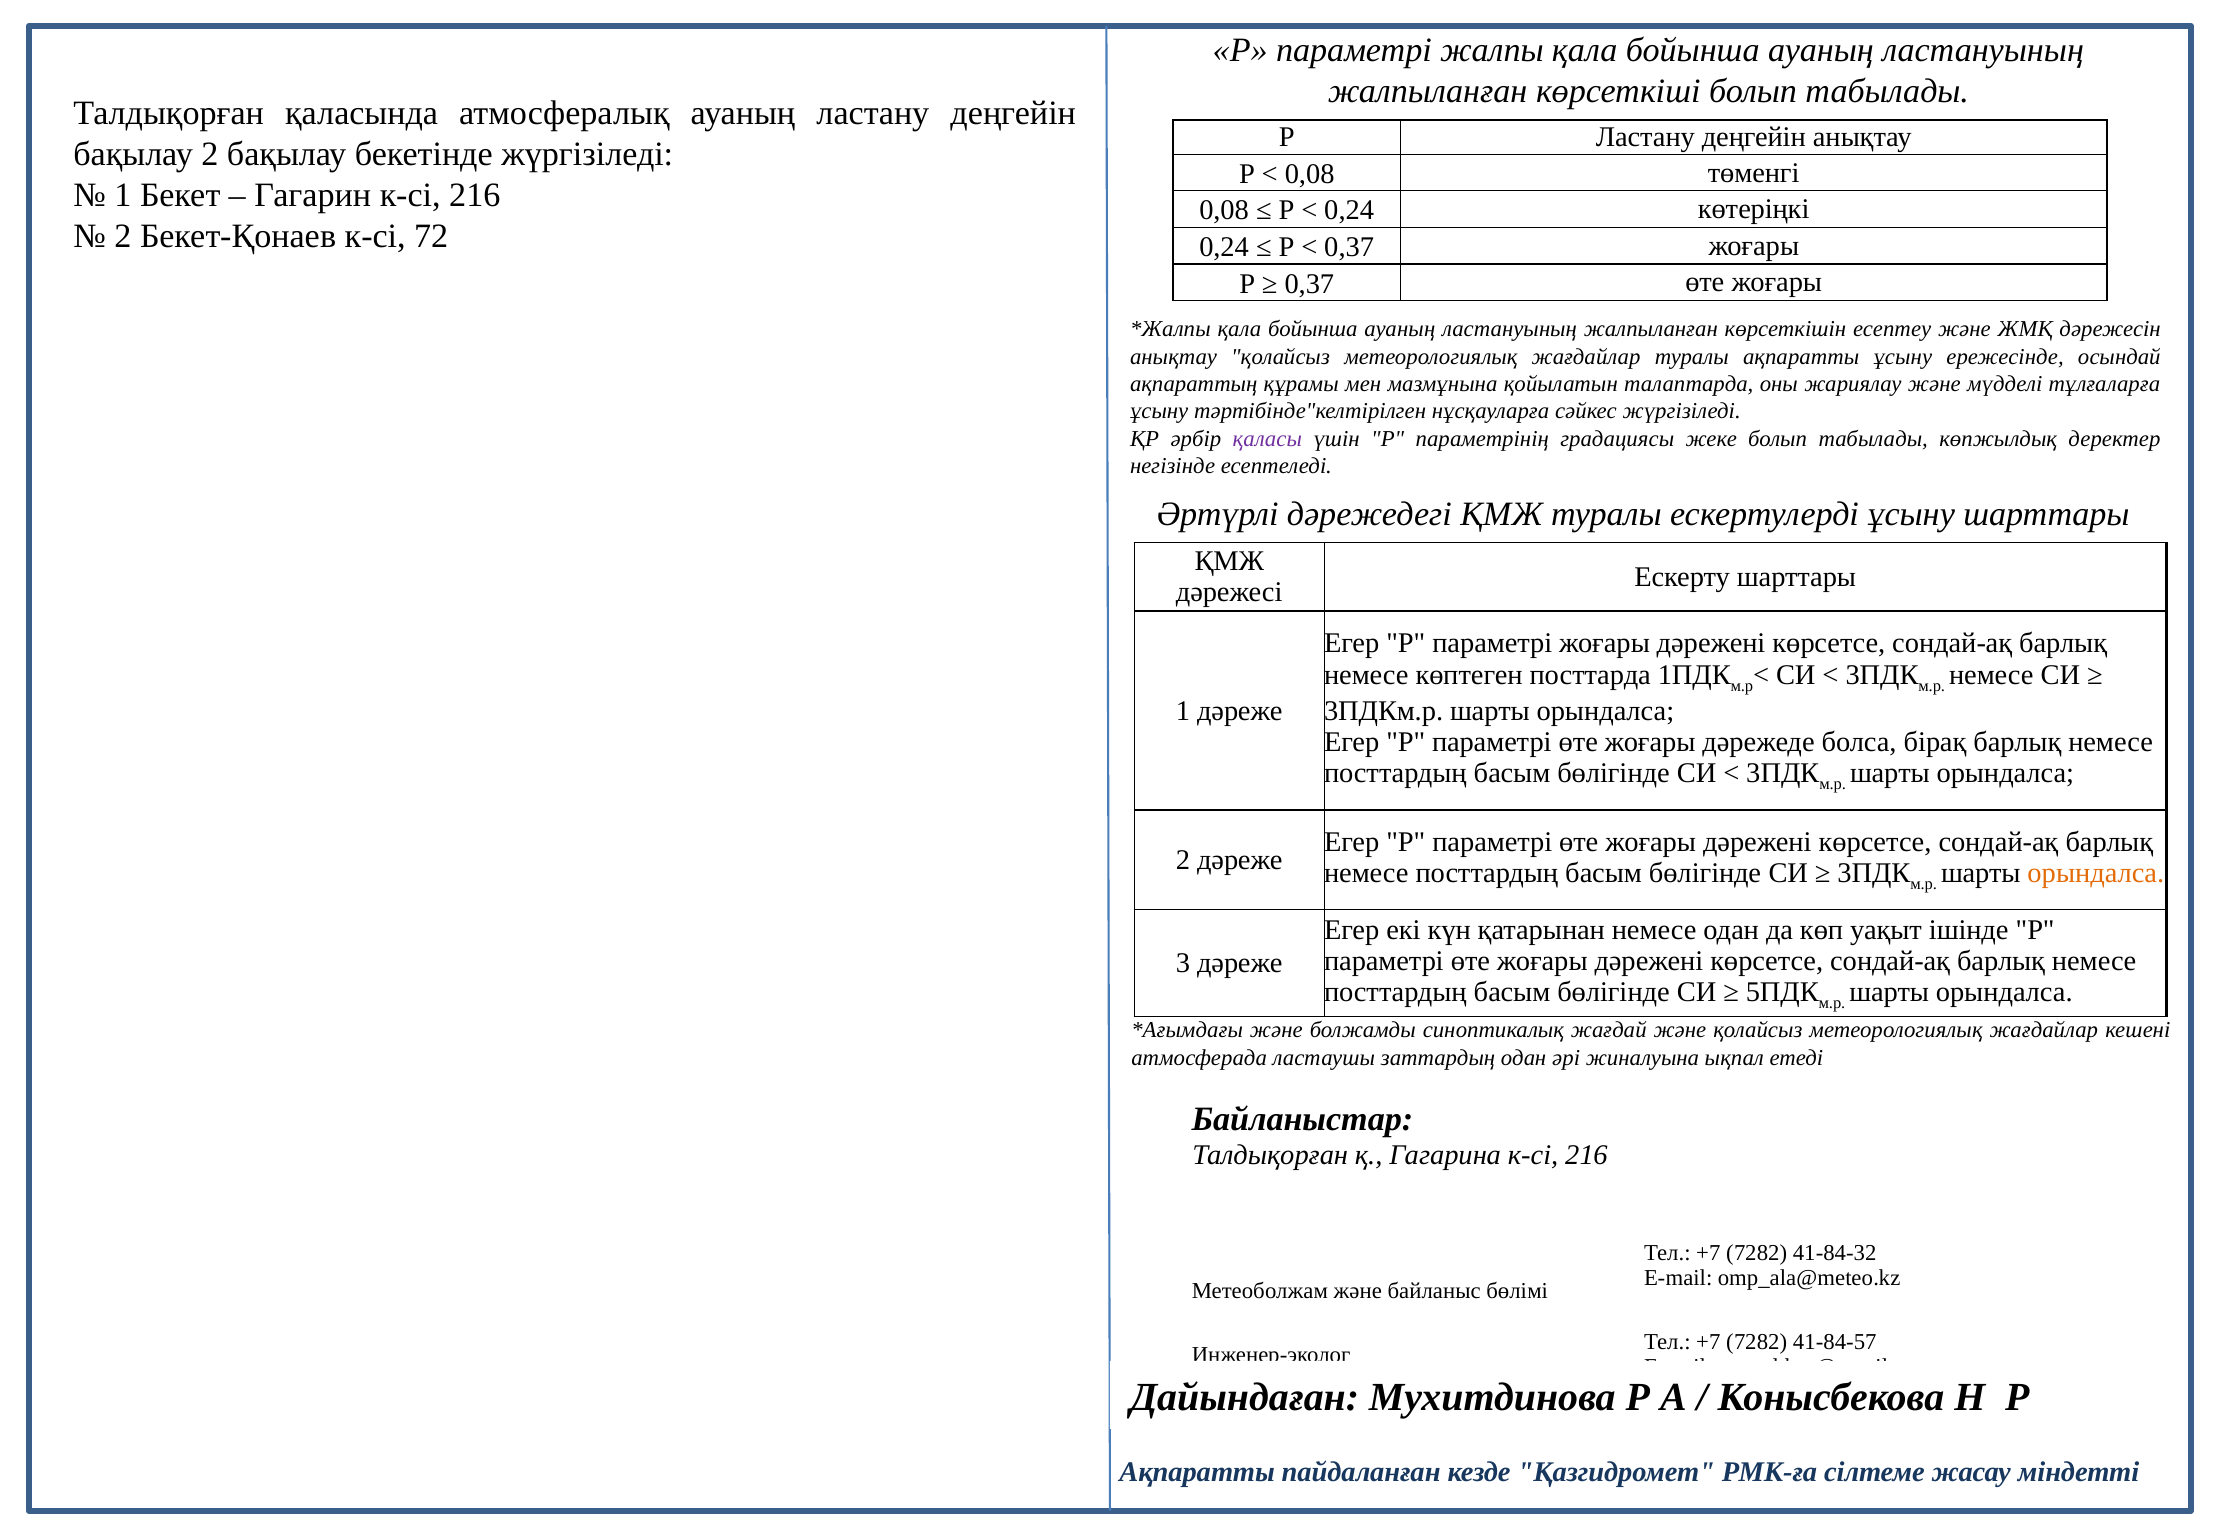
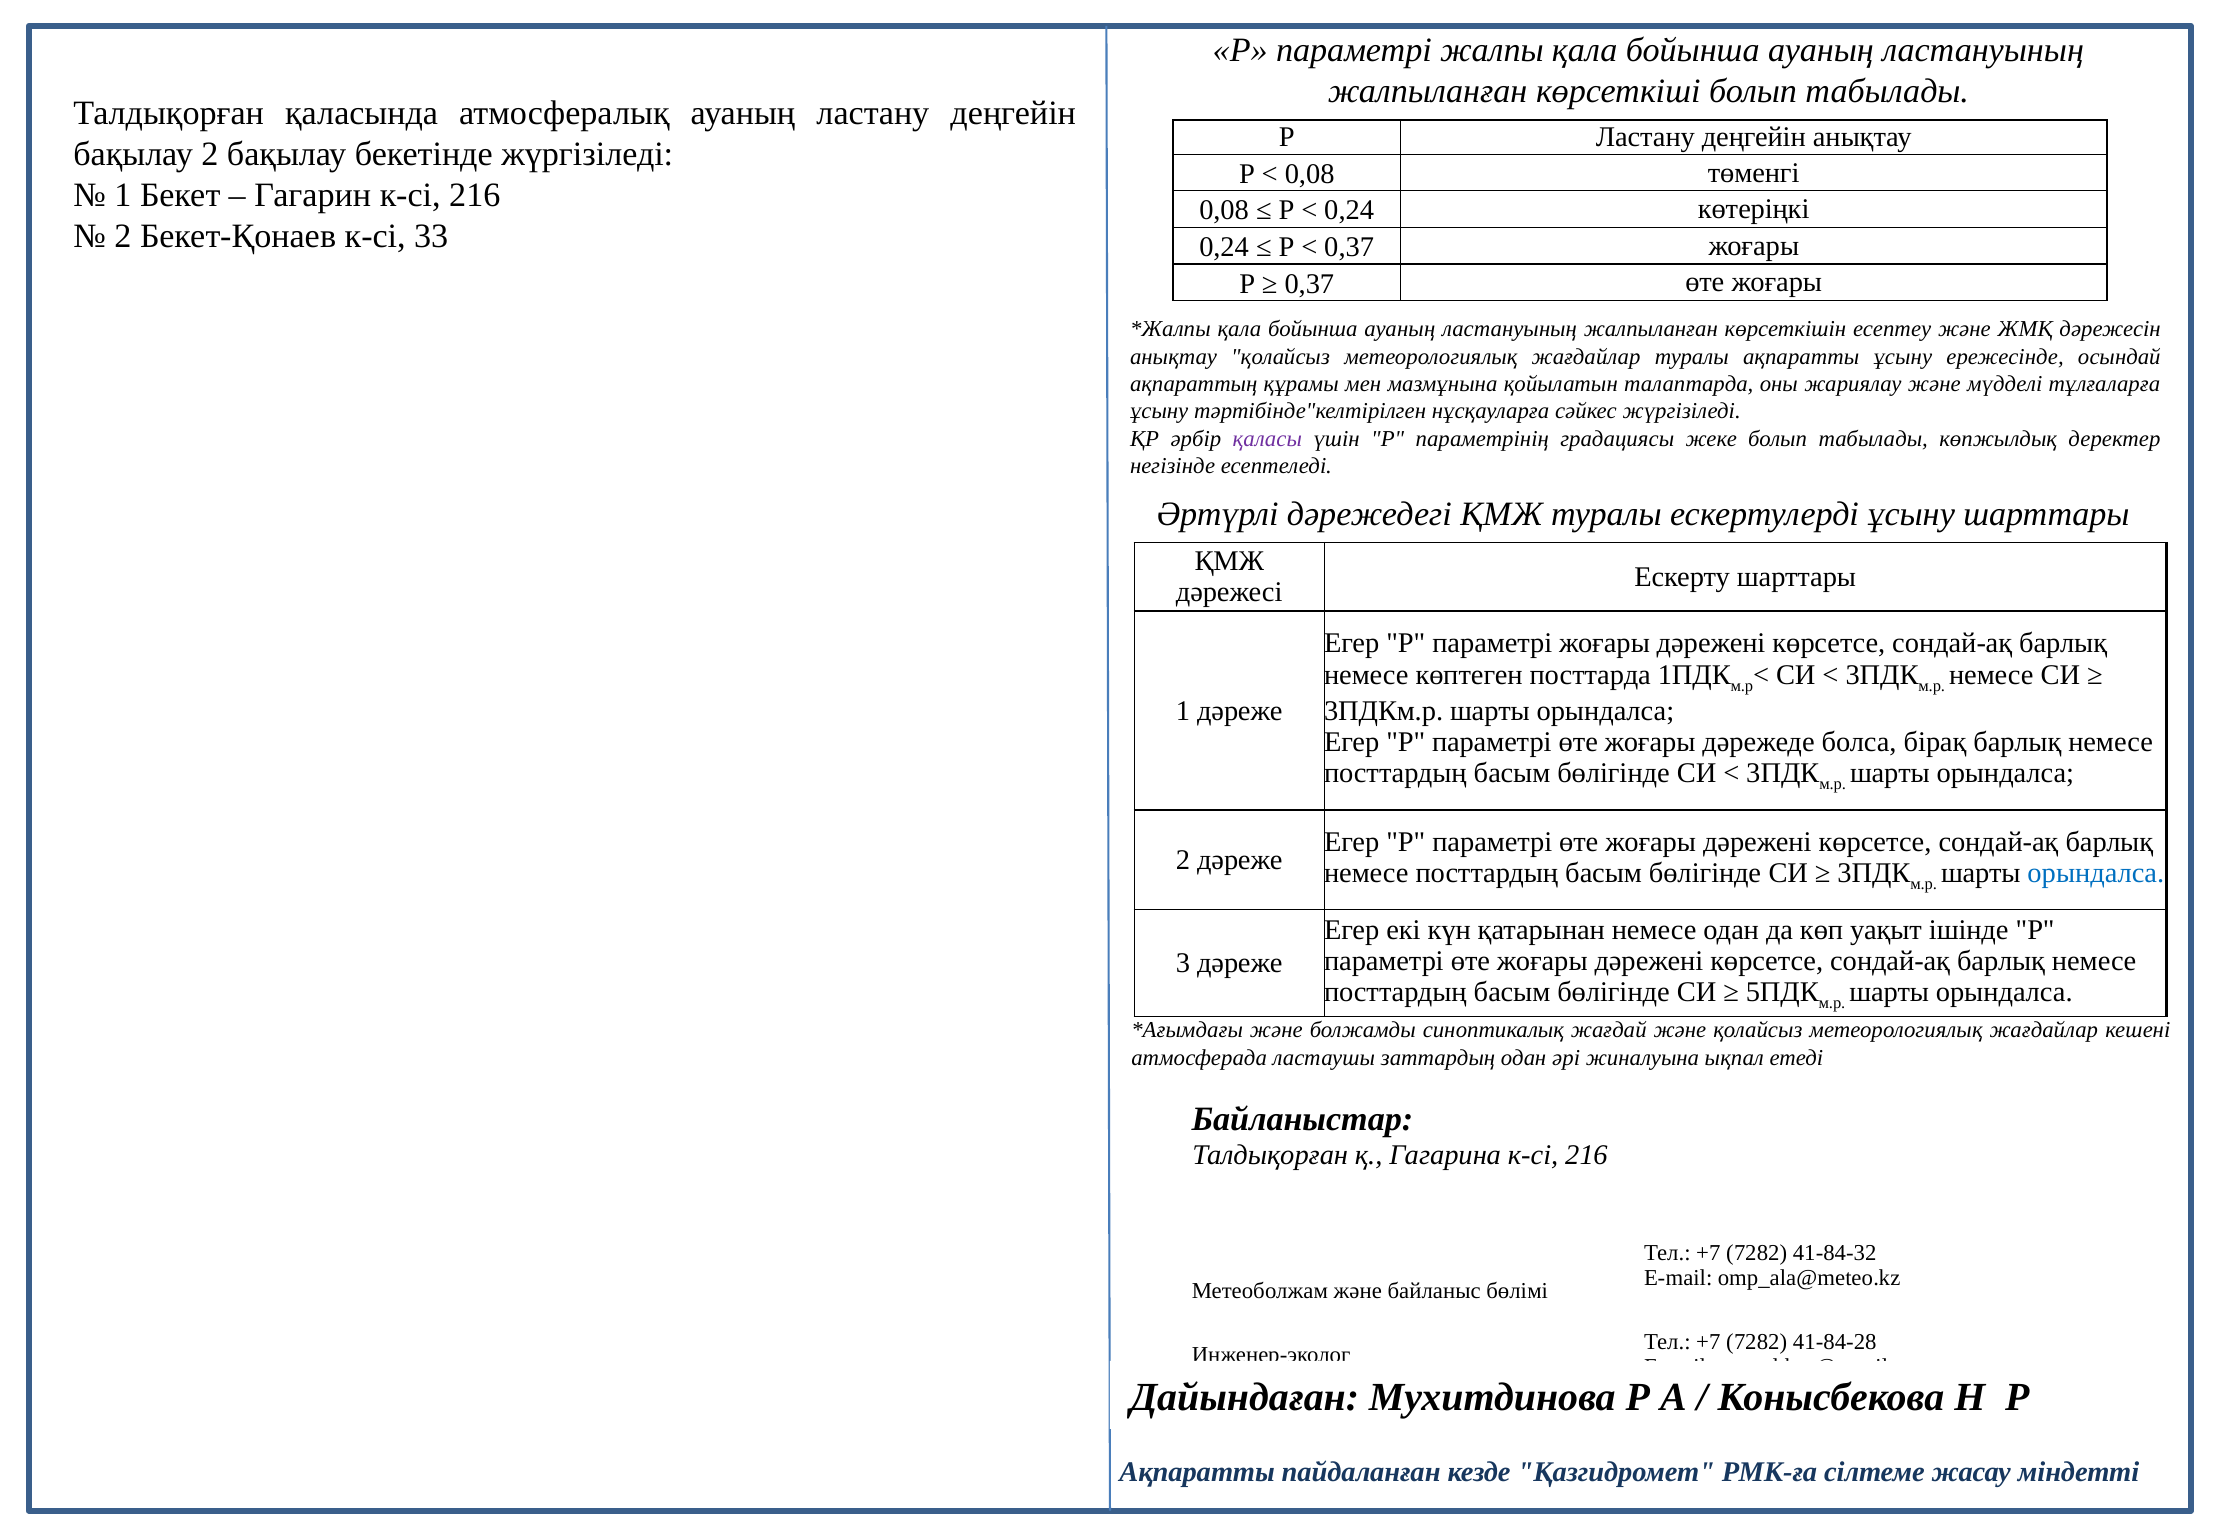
72: 72 -> 33 (431, 236)
орындалса colour: orange -> blue (2096, 873)
41-84-57: 41-84-57 -> 41-84-28 (1835, 1342)
